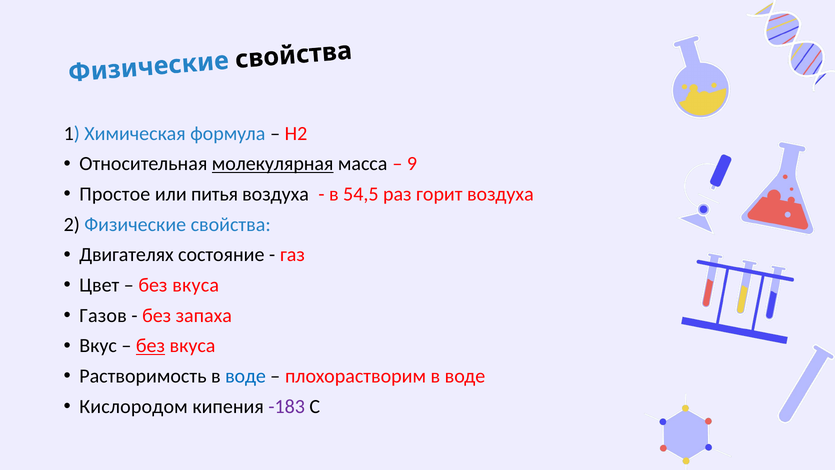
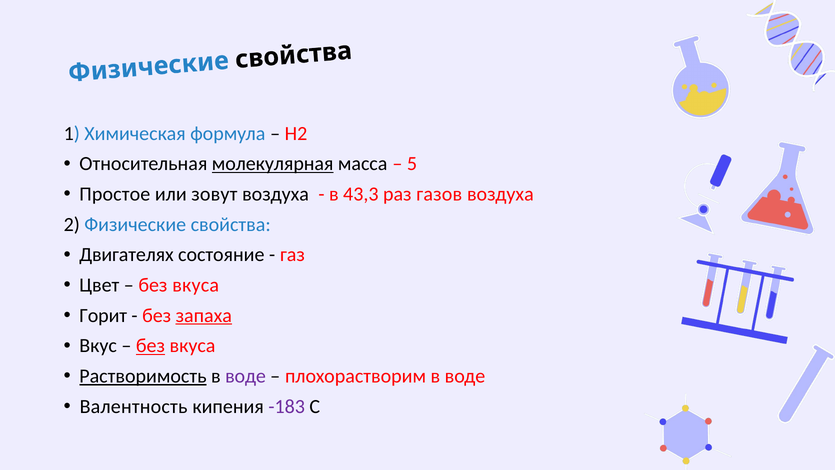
9: 9 -> 5 (412, 164)
питья: питья -> зовут (214, 194)
54,5: 54,5 -> 43,3 (361, 194)
горит: горит -> газов (439, 194)
Газов: Газов -> Горит (103, 315)
запаха underline: none -> present (204, 315)
Растворимость underline: none -> present (143, 376)
воде colour: blue -> purple (246, 376)
Кислородом: Кислородом -> Валентность (134, 406)
